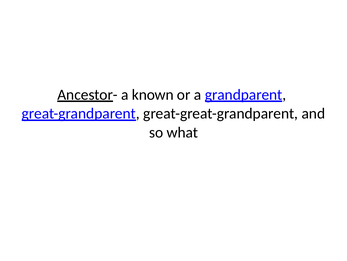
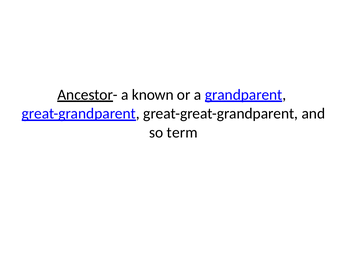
what: what -> term (182, 132)
